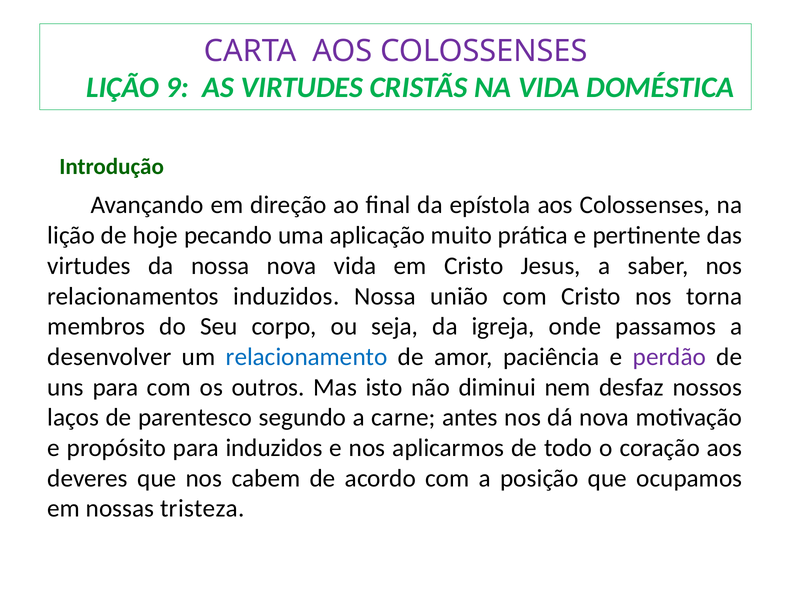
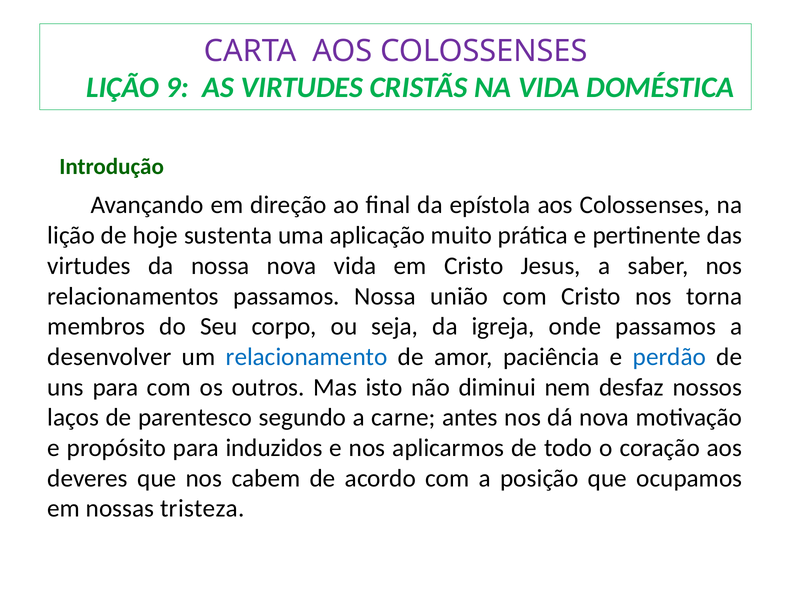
pecando: pecando -> sustenta (228, 235)
relacionamentos induzidos: induzidos -> passamos (287, 296)
perdão colour: purple -> blue (669, 356)
